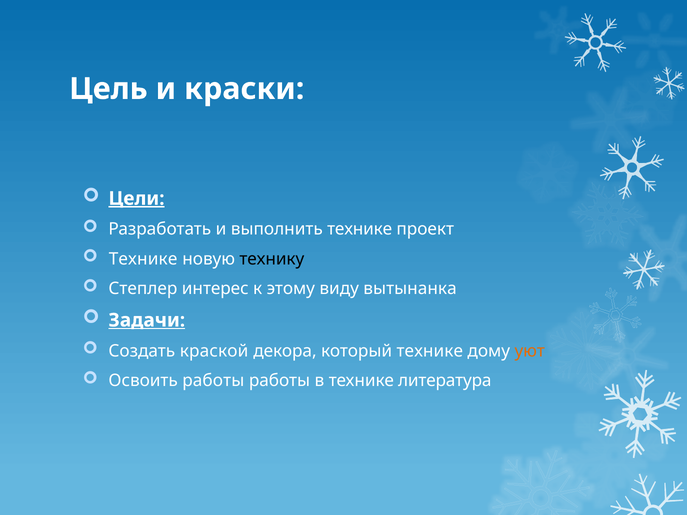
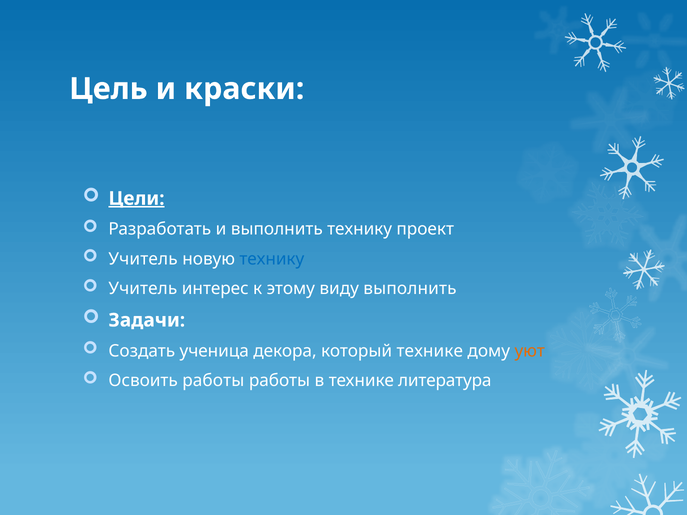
выполнить технике: технике -> технику (360, 229)
Технике: Технике -> Учитель (143, 259)
технику colour: black -> blue (272, 259)
Степлер: Степлер -> Учитель (143, 289)
виду вытынанка: вытынанка -> выполнить (410, 289)
Задачи underline: present -> none (147, 320)
краской: краской -> ученица (214, 351)
